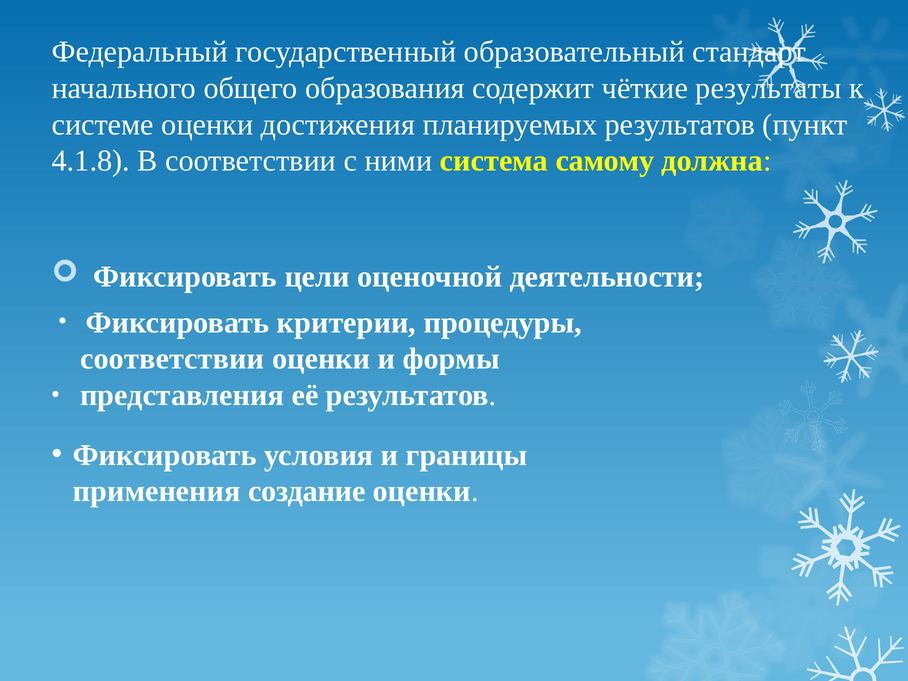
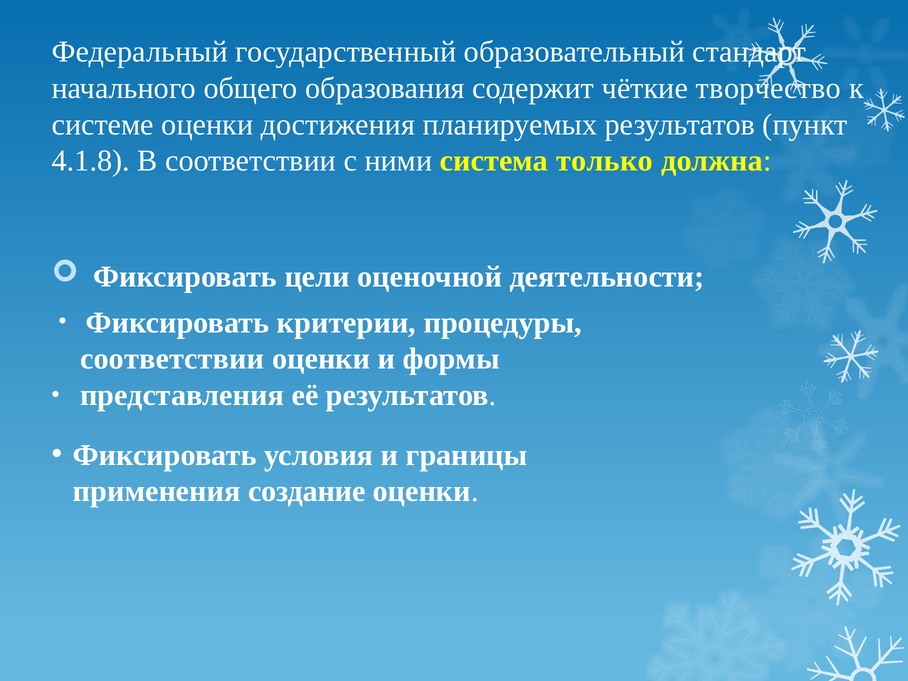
результаты: результаты -> творчество (768, 88)
самому: самому -> только (605, 161)
